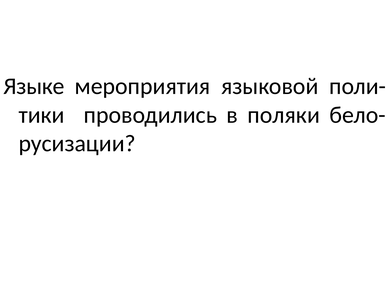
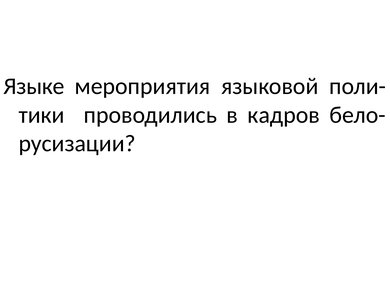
поляки: поляки -> кадров (284, 115)
